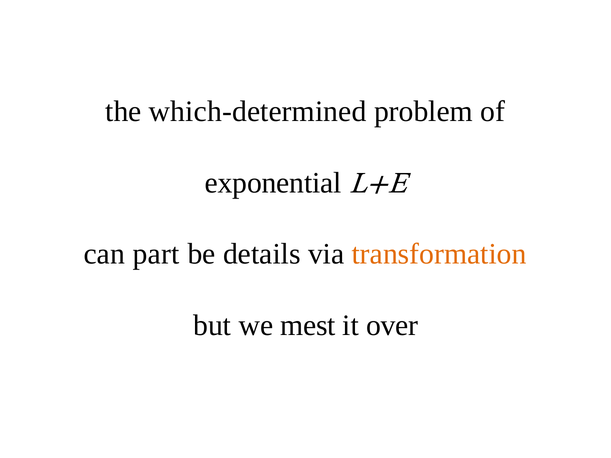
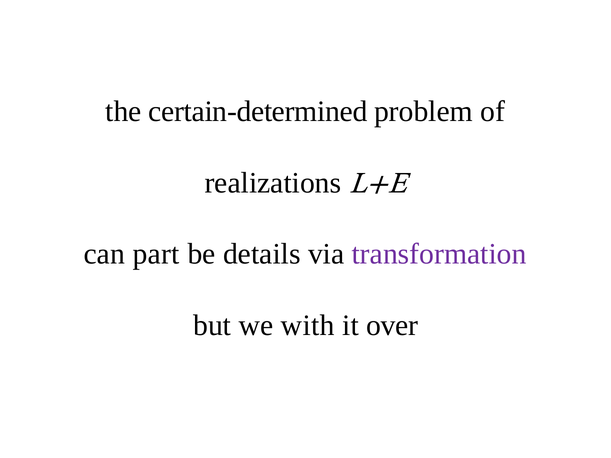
which-determined: which-determined -> certain-determined (258, 112)
exponential: exponential -> realizations (273, 183)
transformation colour: orange -> purple (439, 254)
mest: mest -> with (308, 325)
